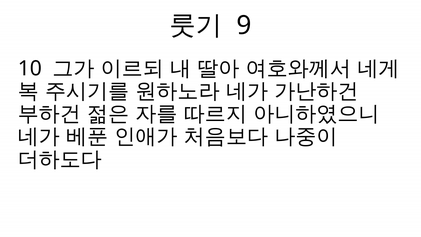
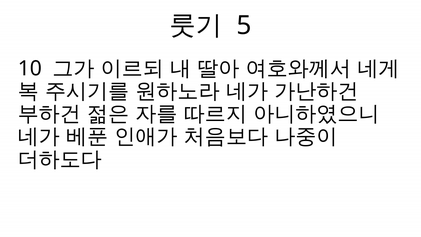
9: 9 -> 5 (244, 25)
